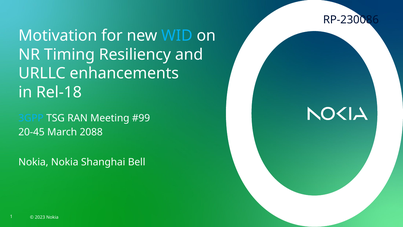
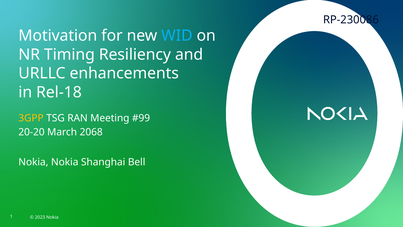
3GPP colour: light blue -> yellow (31, 118)
20-45: 20-45 -> 20-20 (32, 132)
2088: 2088 -> 2068 (91, 132)
